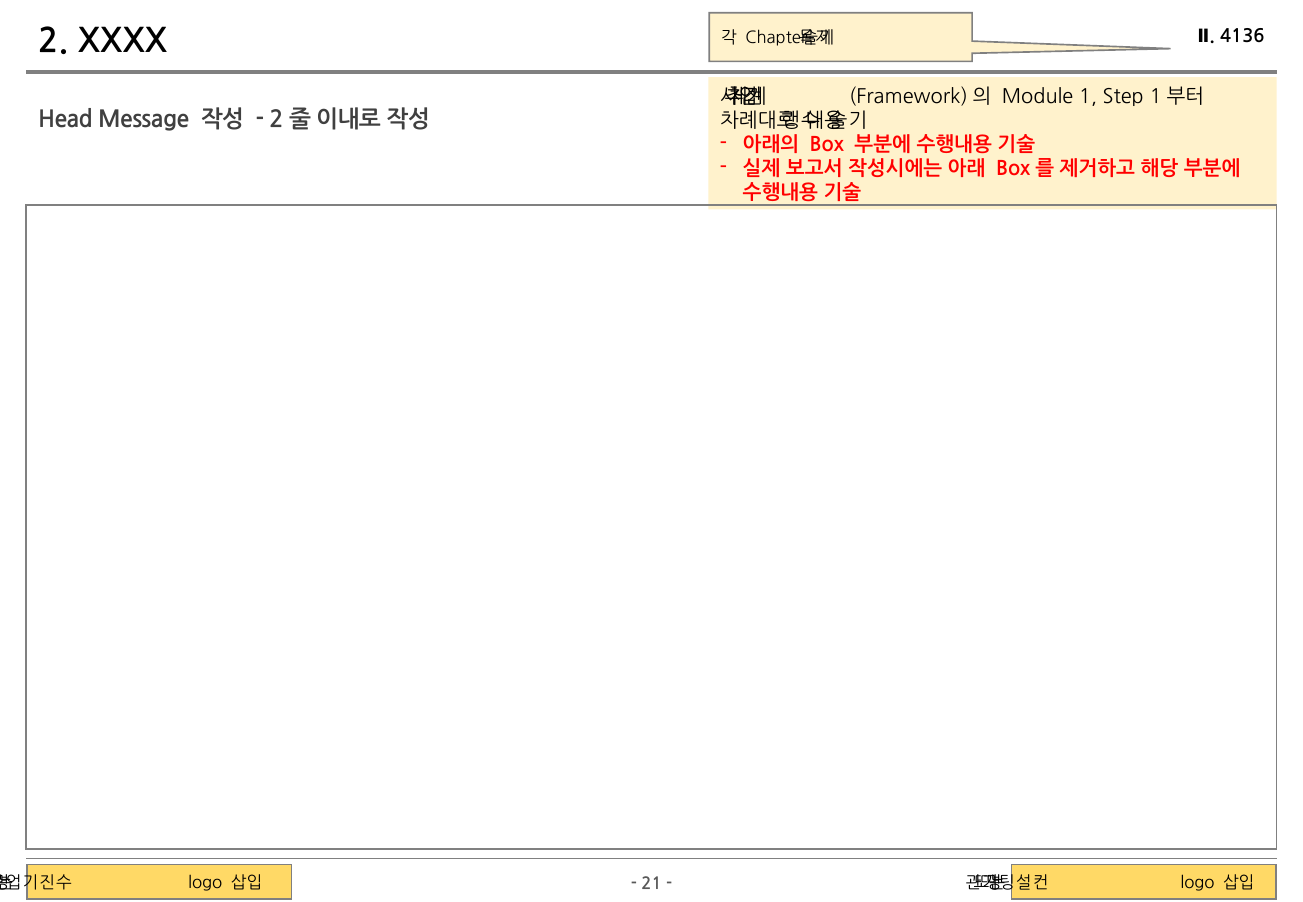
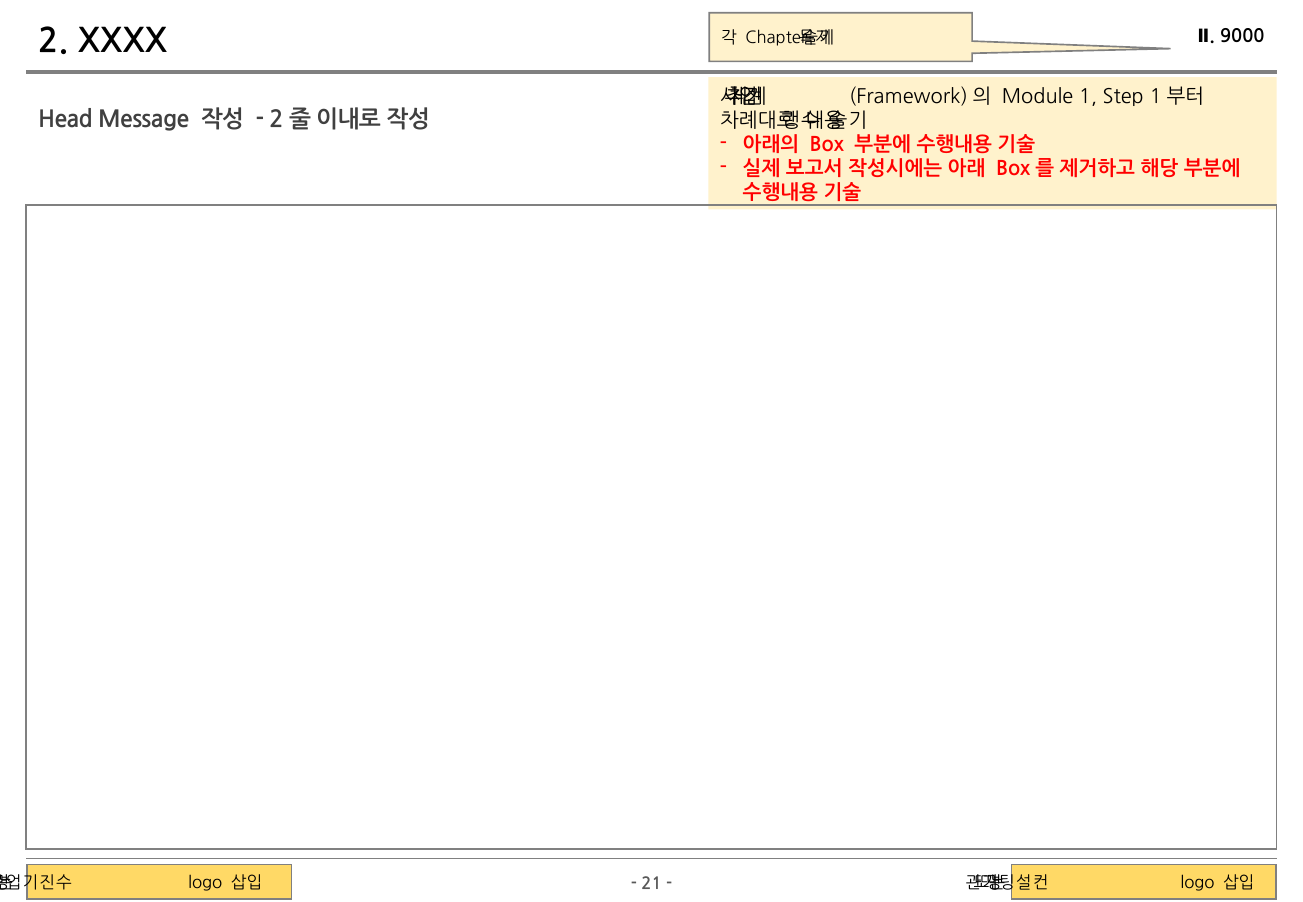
4136: 4136 -> 9000 (1242, 37)
